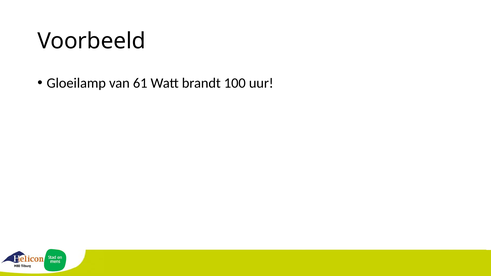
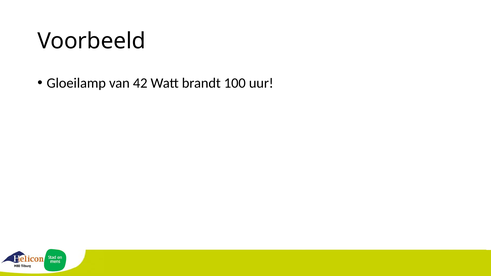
61: 61 -> 42 (140, 83)
